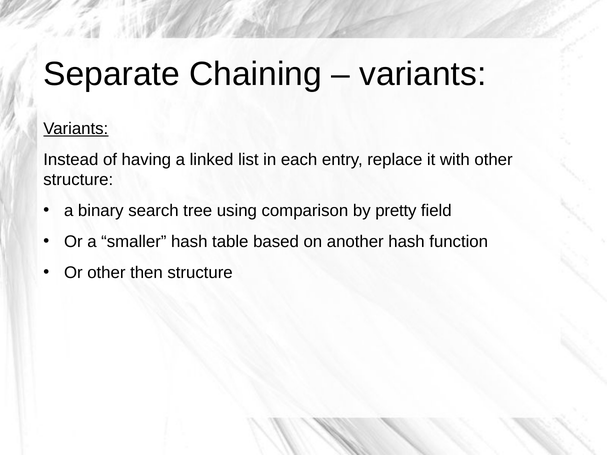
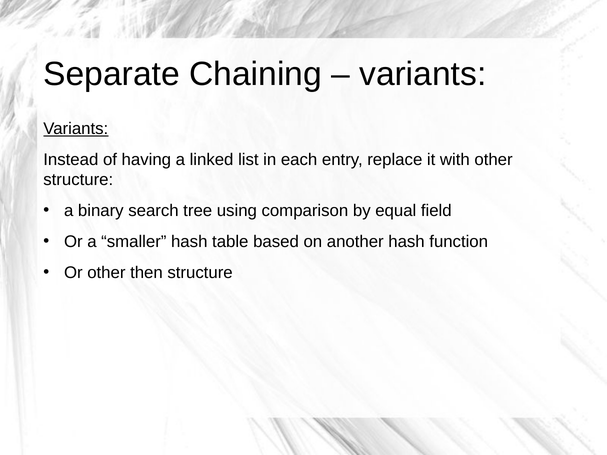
pretty: pretty -> equal (396, 211)
